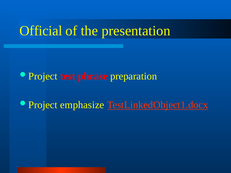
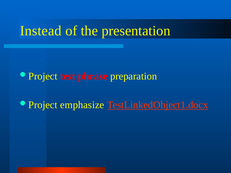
Official: Official -> Instead (41, 31)
